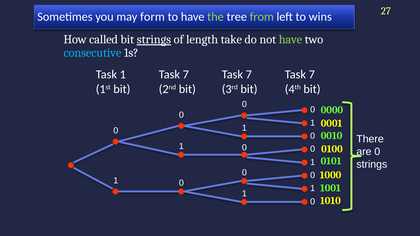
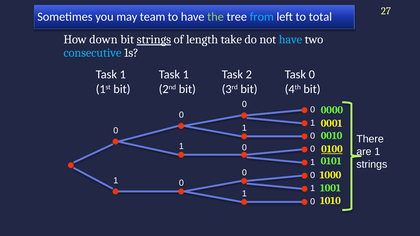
form: form -> team (153, 17)
from colour: light green -> light blue (262, 17)
wins: wins -> total (320, 17)
called: called -> down (103, 40)
have colour: light green -> light blue (290, 40)
1 Task 7: 7 -> 1 (186, 75)
7: 7 -> 2 (249, 75)
7: 7 -> 0 (312, 75)
0100 underline: none -> present (332, 149)
0: 0 -> 1 (377, 152)
